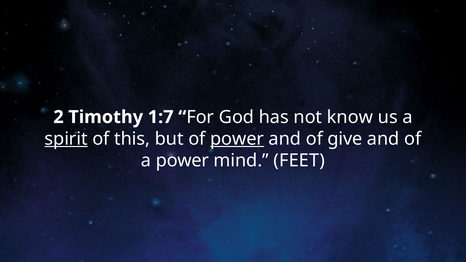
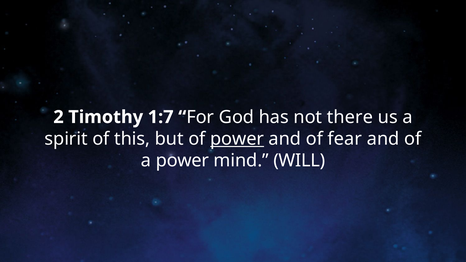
know: know -> there (350, 117)
spirit underline: present -> none (66, 139)
give: give -> fear (345, 139)
FEET: FEET -> WILL (299, 161)
